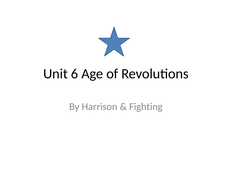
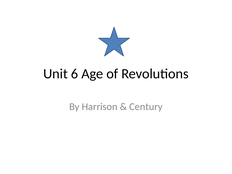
Fighting: Fighting -> Century (146, 107)
